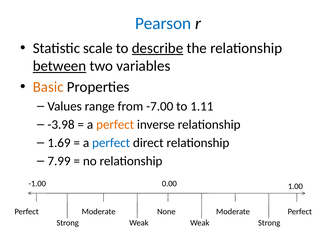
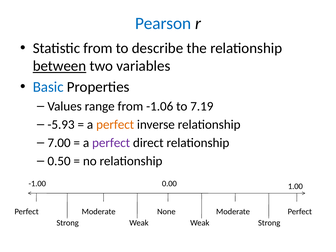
Statistic scale: scale -> from (98, 48)
describe underline: present -> none (158, 48)
Basic colour: orange -> blue (48, 87)
-7.00: -7.00 -> -1.06 (160, 106)
1.11: 1.11 -> 7.19 (202, 106)
-3.98: -3.98 -> -5.93 (61, 125)
1.69: 1.69 -> 7.00 (59, 143)
perfect colour: blue -> purple (111, 143)
7.99: 7.99 -> 0.50 (59, 161)
